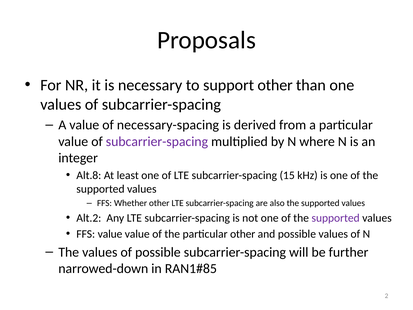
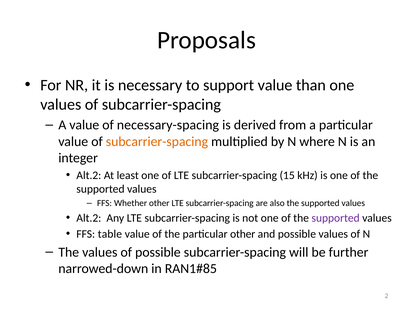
support other: other -> value (275, 85)
subcarrier-spacing colour: purple -> orange (157, 141)
Alt.8: Alt.8 -> Alt.2 (89, 175)
FFS value: value -> table (110, 234)
